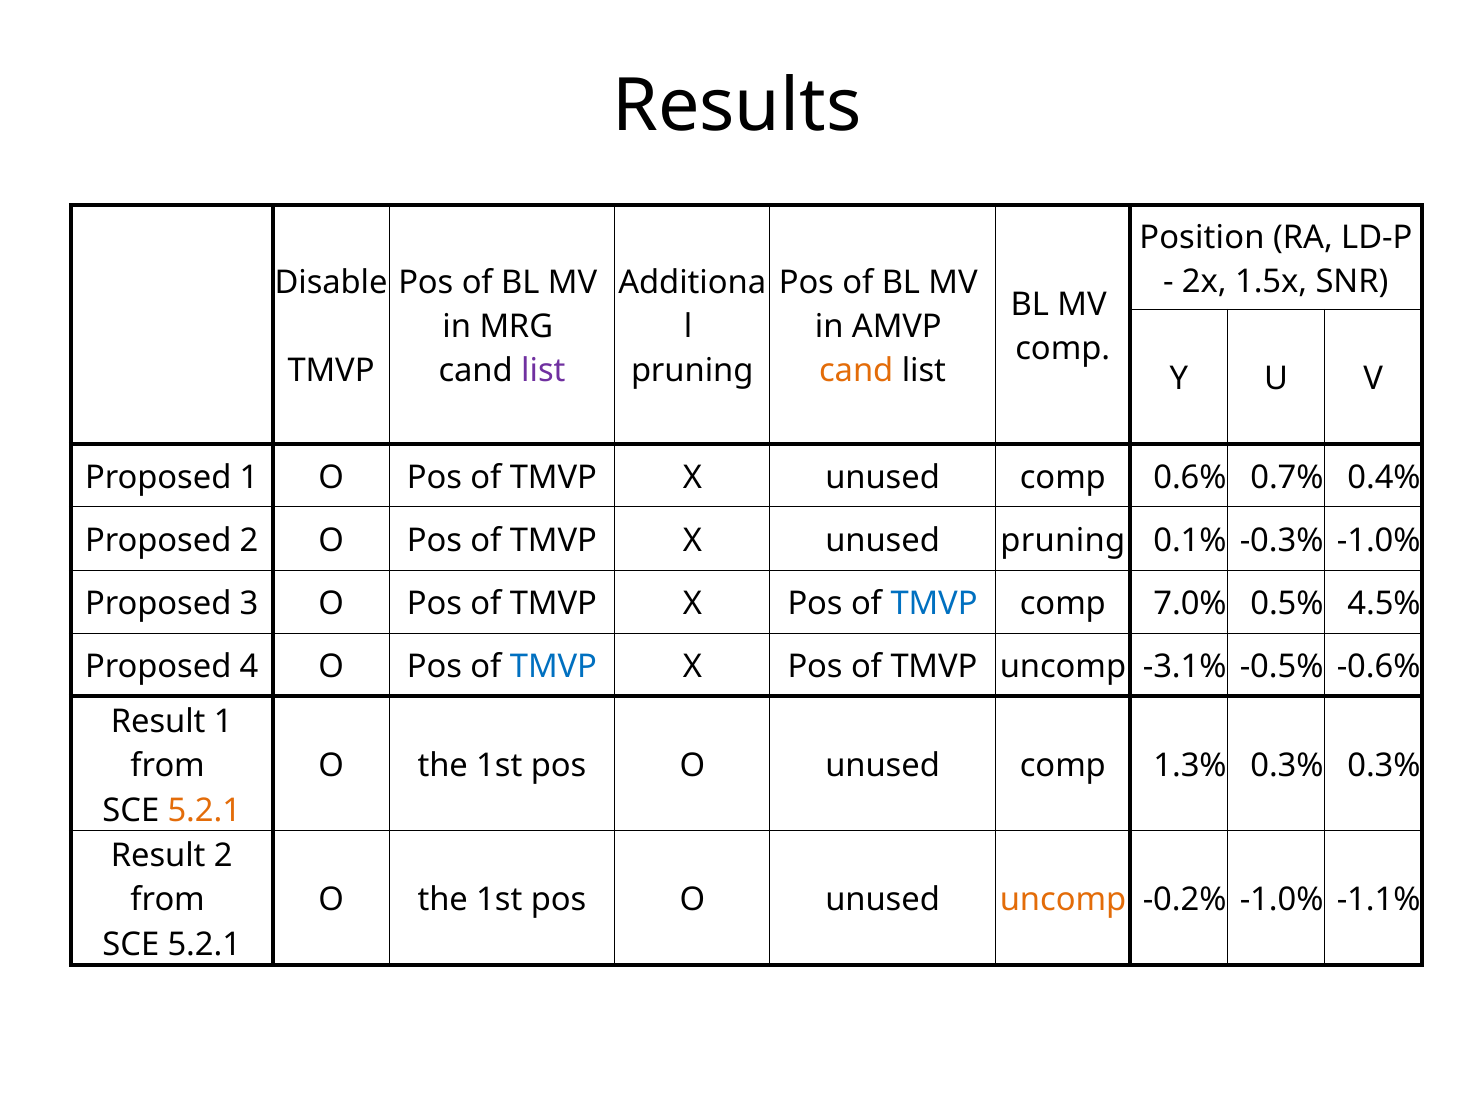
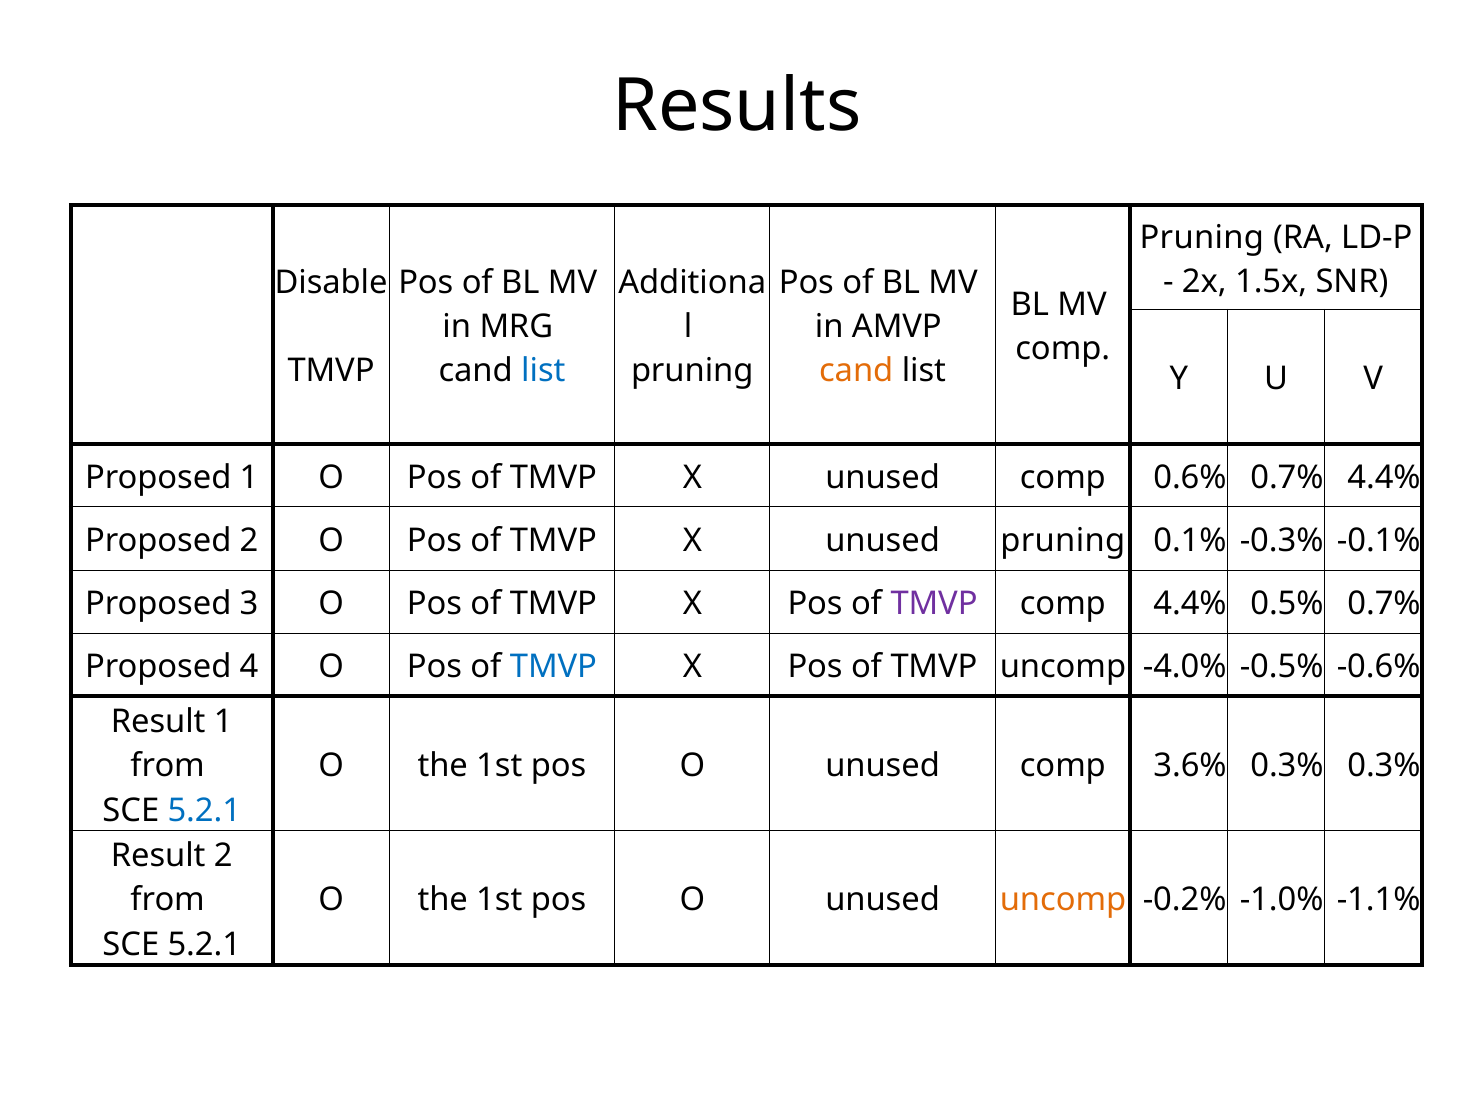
Position: Position -> Pruning (1202, 237)
list colour: purple -> blue (543, 371)
0.7% 0.4%: 0.4% -> 4.4% (1384, 478)
-0.3% -1.0%: -1.0% -> -0.1% (1379, 541)
TMVP colour: blue -> purple (934, 604)
comp 7.0%: 7.0% -> 4.4% (1190, 604)
0.5% 4.5%: 4.5% -> 0.7% (1384, 604)
-3.1%: -3.1% -> -4.0% (1185, 667)
1.3%: 1.3% -> 3.6% (1190, 766)
5.2.1 colour: orange -> blue (204, 811)
